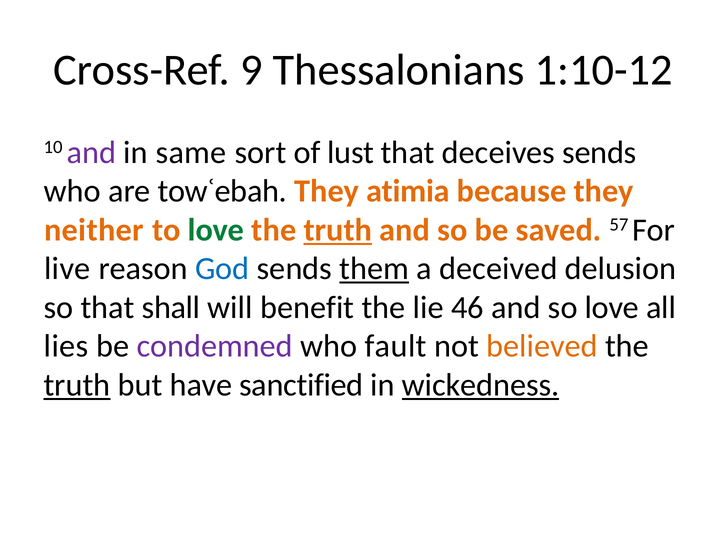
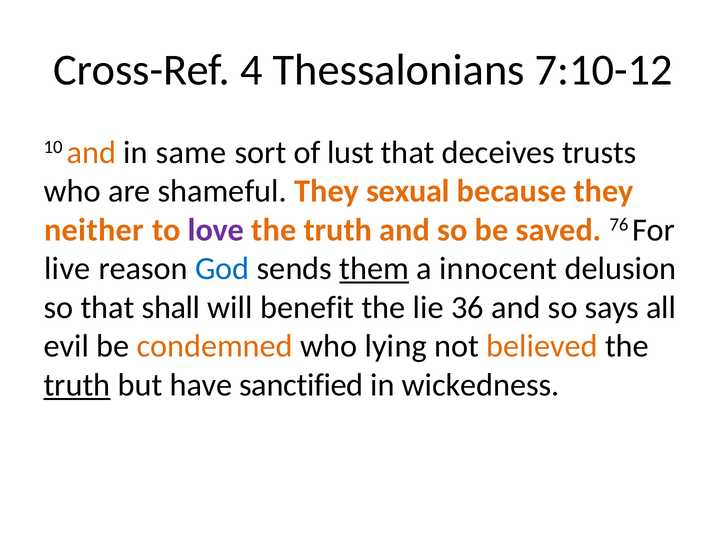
9: 9 -> 4 (251, 70)
1:10-12: 1:10-12 -> 7:10-12 (604, 70)
and colour: purple -> orange (91, 153)
deceives sends: sends -> trusts (599, 153)
towʿebah: towʿebah -> shameful (222, 191)
atimia: atimia -> sexual (408, 191)
love colour: green -> purple (216, 230)
truth underline: present -> none (338, 230)
57: 57 -> 76 (619, 225)
deceived: deceived -> innocent (498, 269)
46: 46 -> 36 (467, 308)
so love: love -> says (612, 308)
lies: lies -> evil (66, 346)
condemned colour: purple -> orange (215, 346)
fault: fault -> lying (396, 346)
wickedness underline: present -> none (481, 385)
